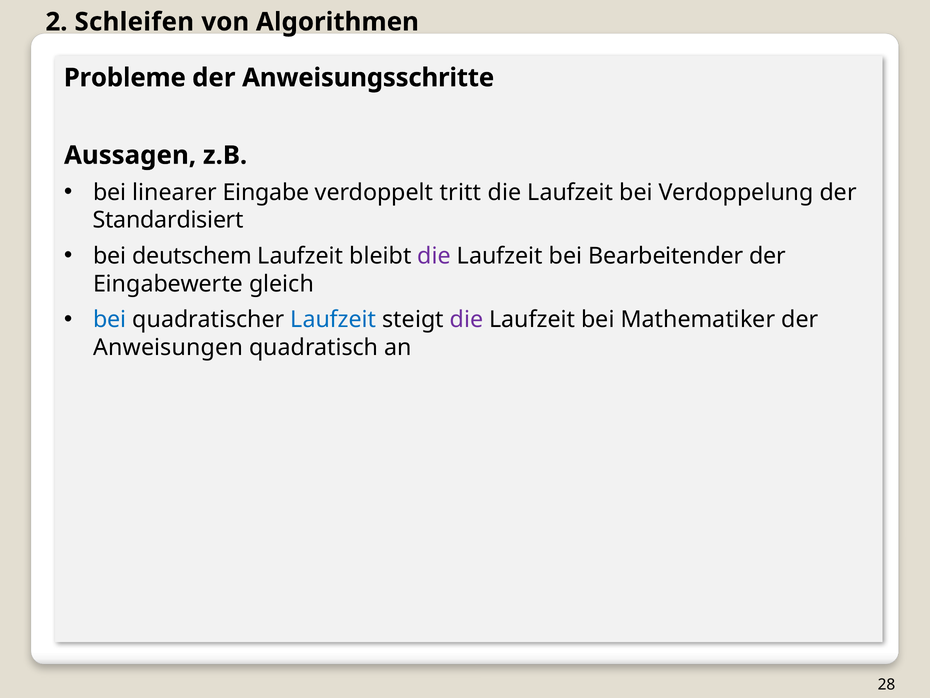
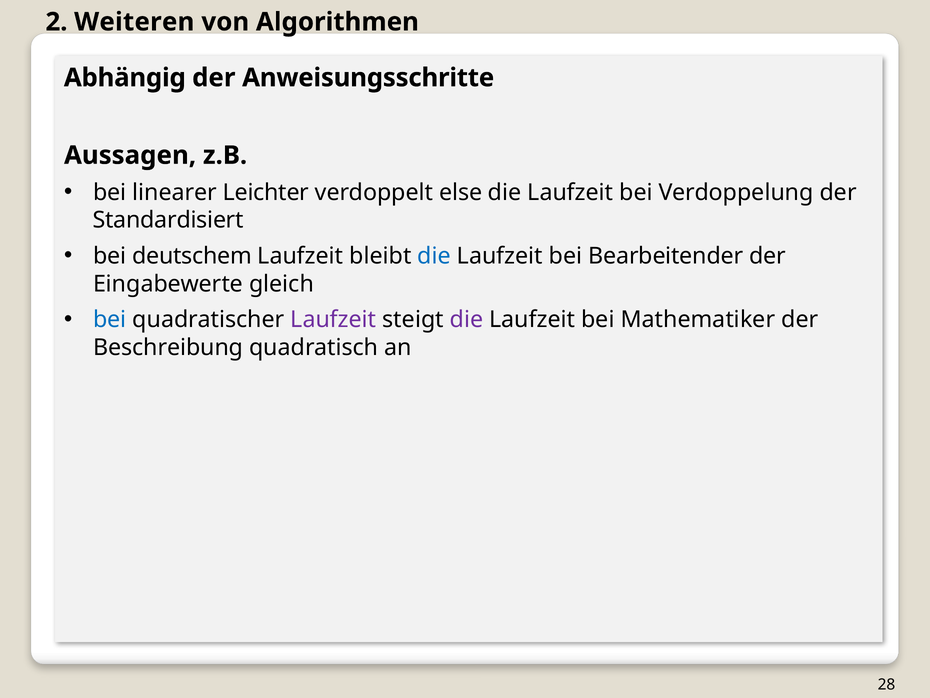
Schleifen: Schleifen -> Weiteren (134, 22)
Probleme: Probleme -> Abhängig (125, 78)
Eingabe: Eingabe -> Leichter (266, 192)
tritt: tritt -> else (461, 192)
die colour: purple -> blue (434, 256)
Laufzeit colour: blue -> purple (333, 319)
Anweisungen: Anweisungen -> Beschreibung (168, 347)
